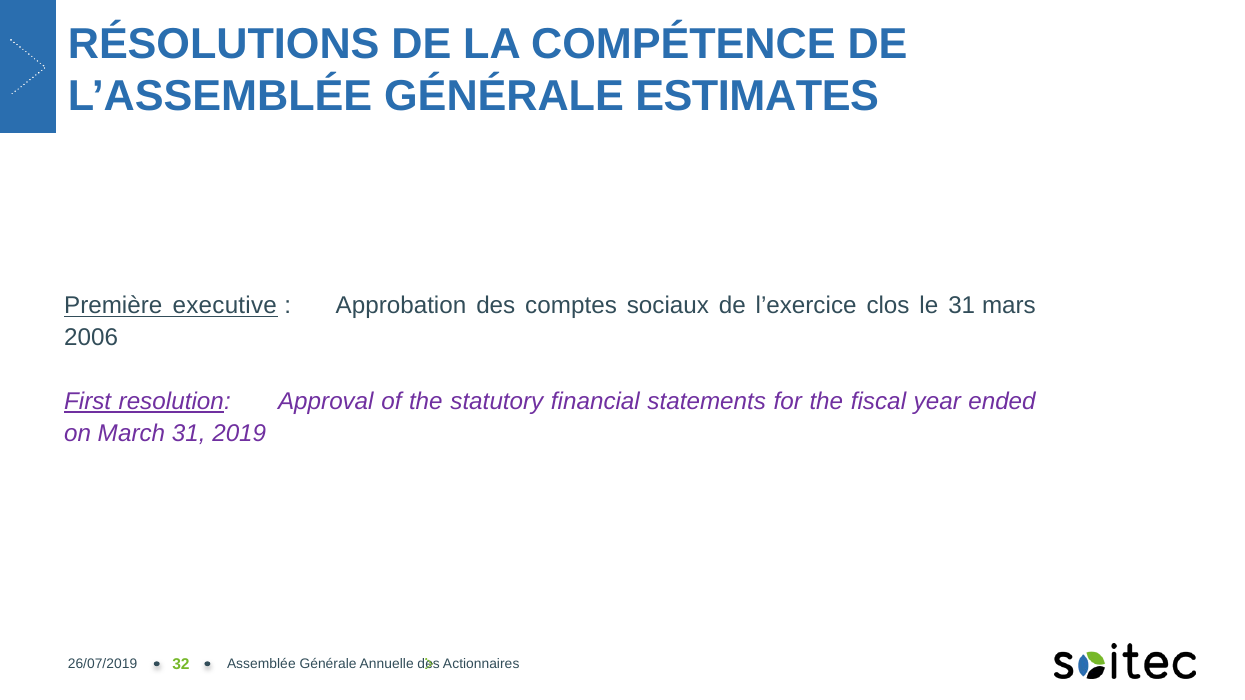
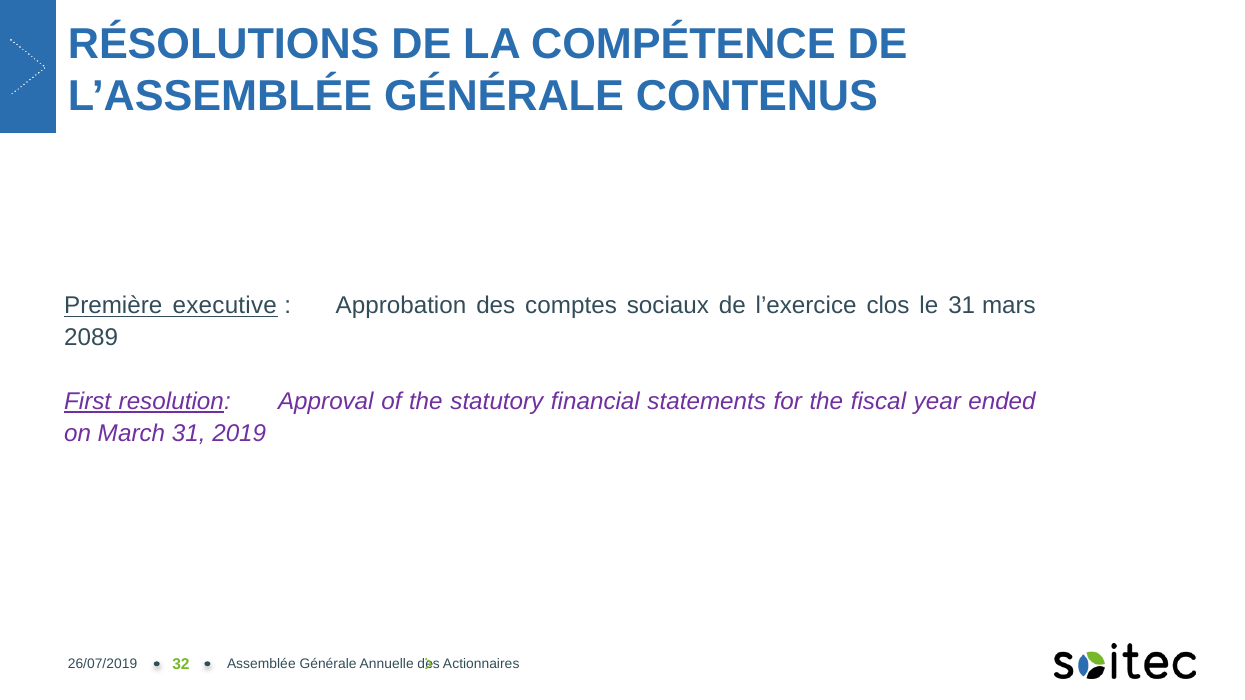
ESTIMATES: ESTIMATES -> CONTENUS (757, 96)
2006: 2006 -> 2089 (91, 338)
